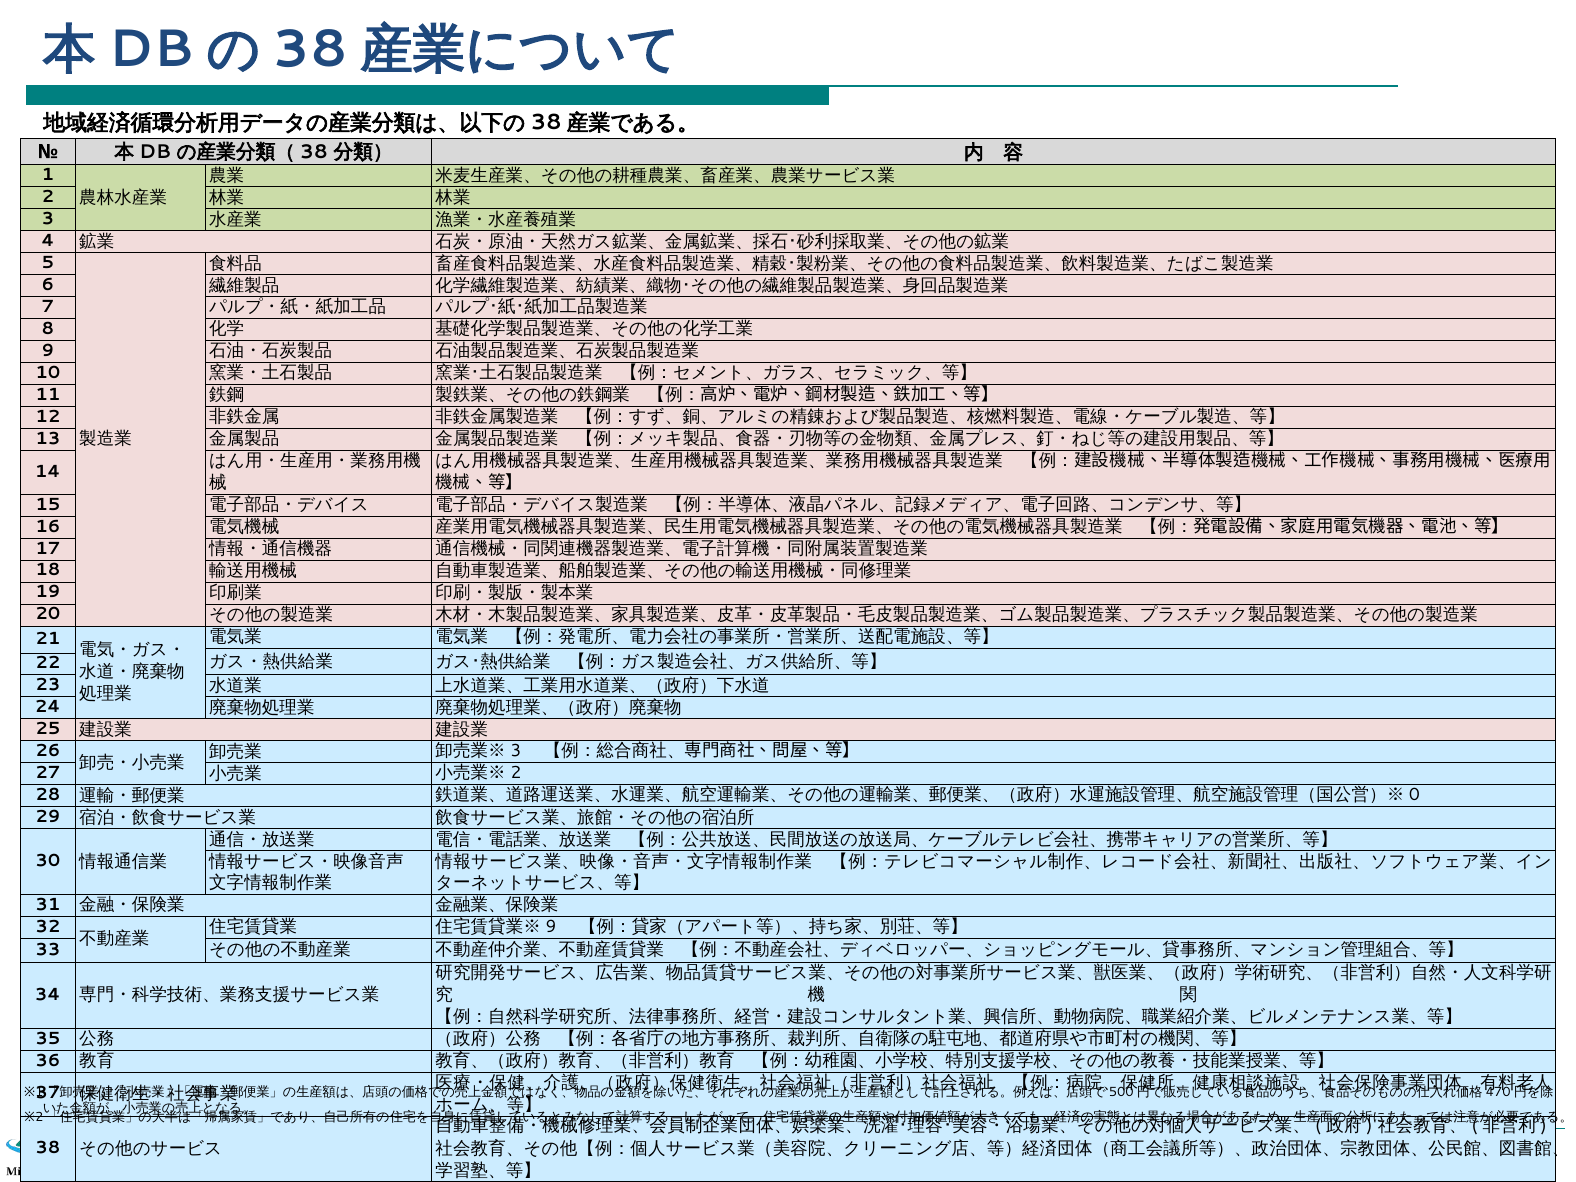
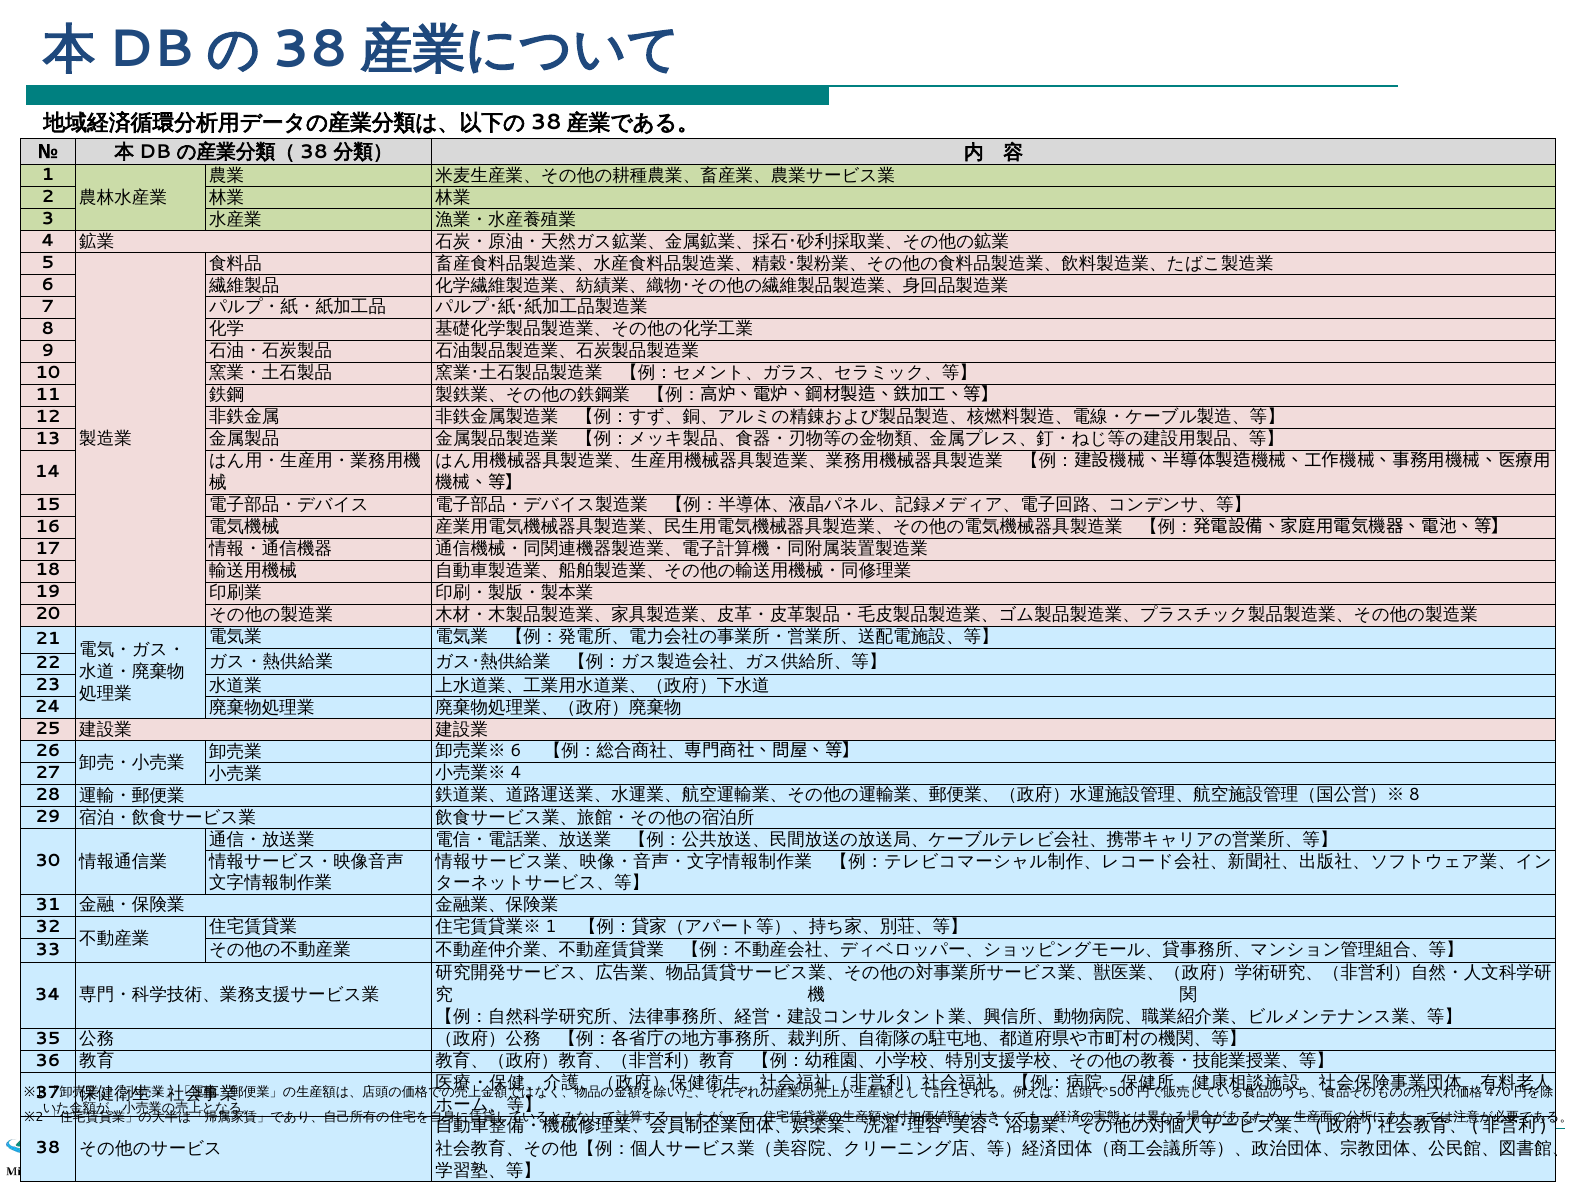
3: 3 -> 6 (516, 751)
2: 2 -> 4 (516, 773)
0: 0 -> 8 (1414, 795)
9: 9 -> 1 (551, 927)
